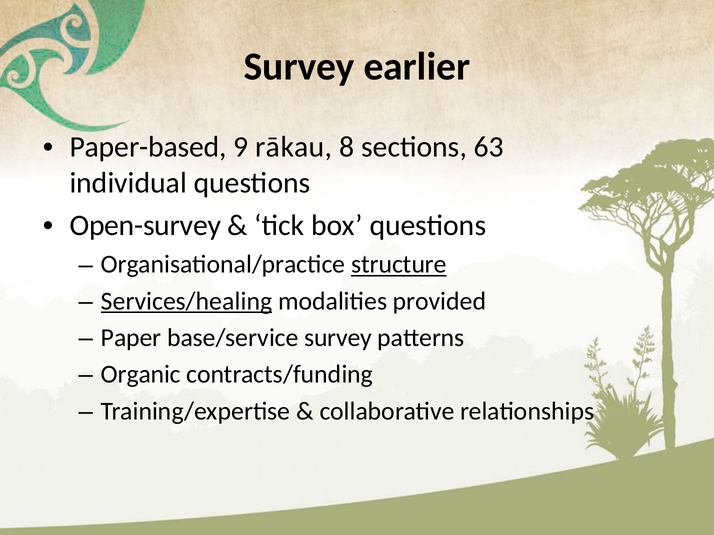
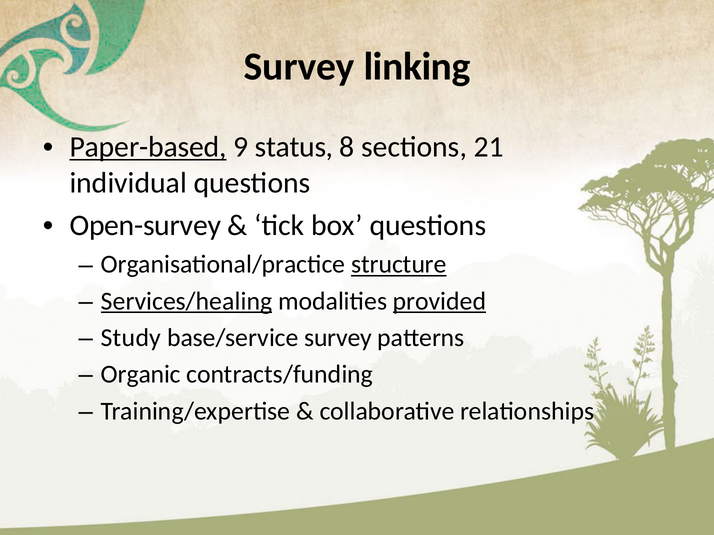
earlier: earlier -> linking (417, 67)
Paper-based underline: none -> present (148, 147)
rākau: rākau -> status (294, 147)
63: 63 -> 21 (489, 147)
provided underline: none -> present (440, 301)
Paper: Paper -> Study (131, 338)
